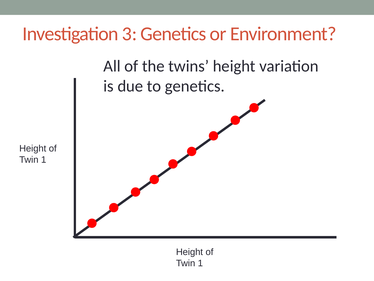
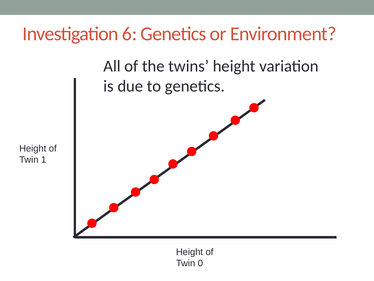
3: 3 -> 6 (130, 34)
1: 1 -> 0 (200, 263)
